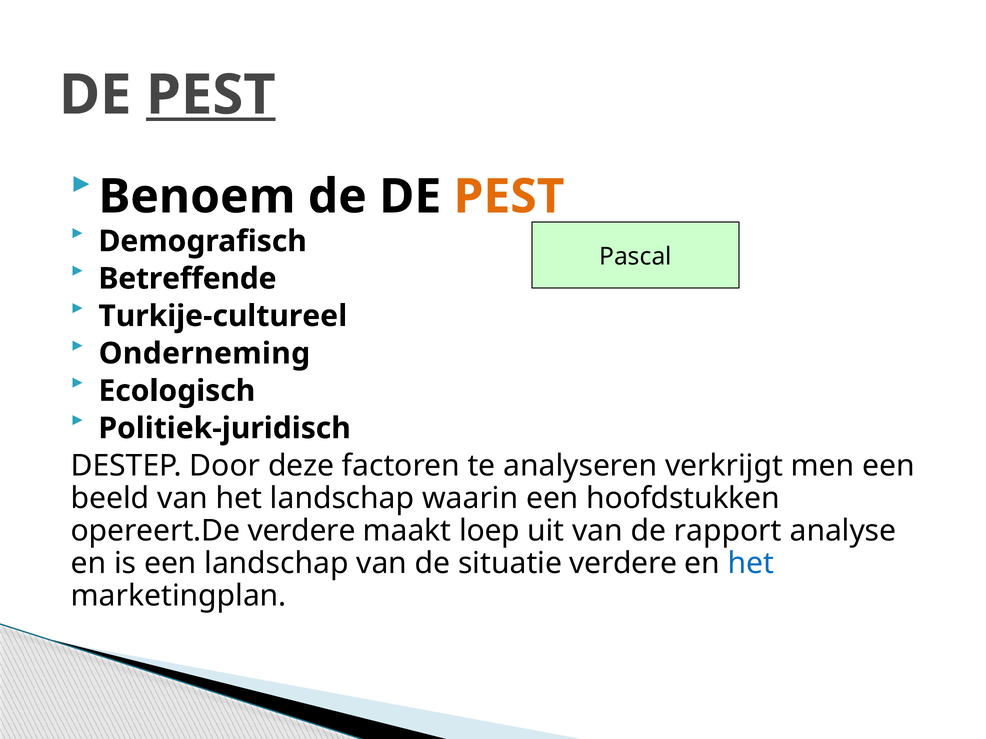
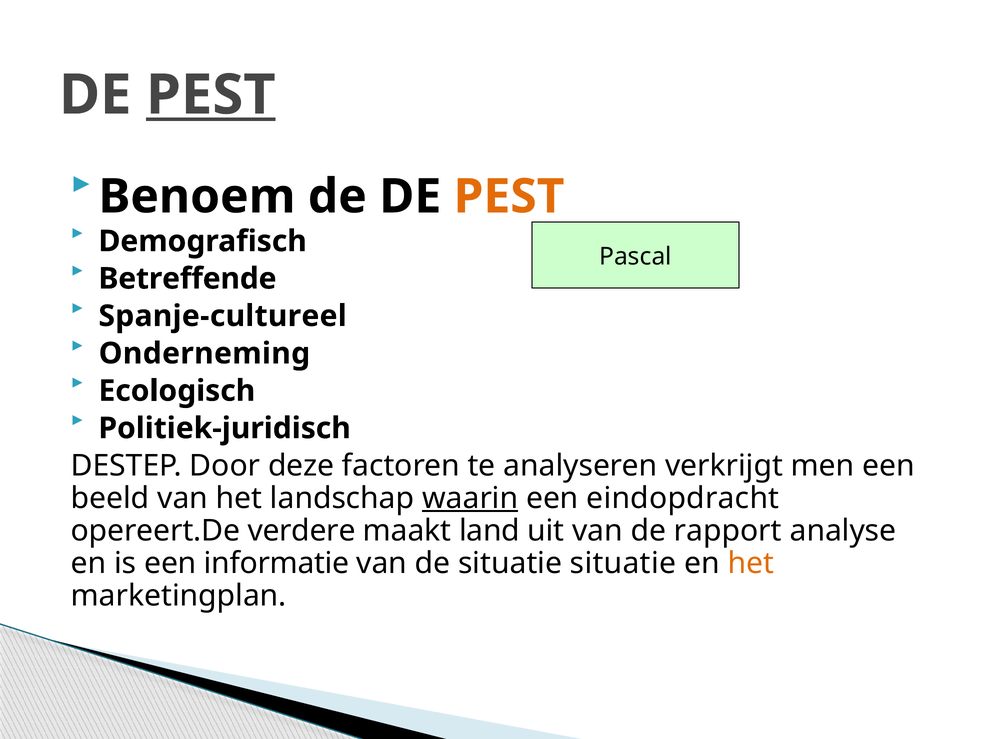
Turkije-cultureel: Turkije-cultureel -> Spanje-cultureel (223, 316)
waarin underline: none -> present (470, 499)
hoofdstukken: hoofdstukken -> eindopdracht (683, 499)
loep: loep -> land (489, 531)
een landschap: landschap -> informatie (277, 564)
situatie verdere: verdere -> situatie (623, 564)
het colour: blue -> orange (751, 564)
